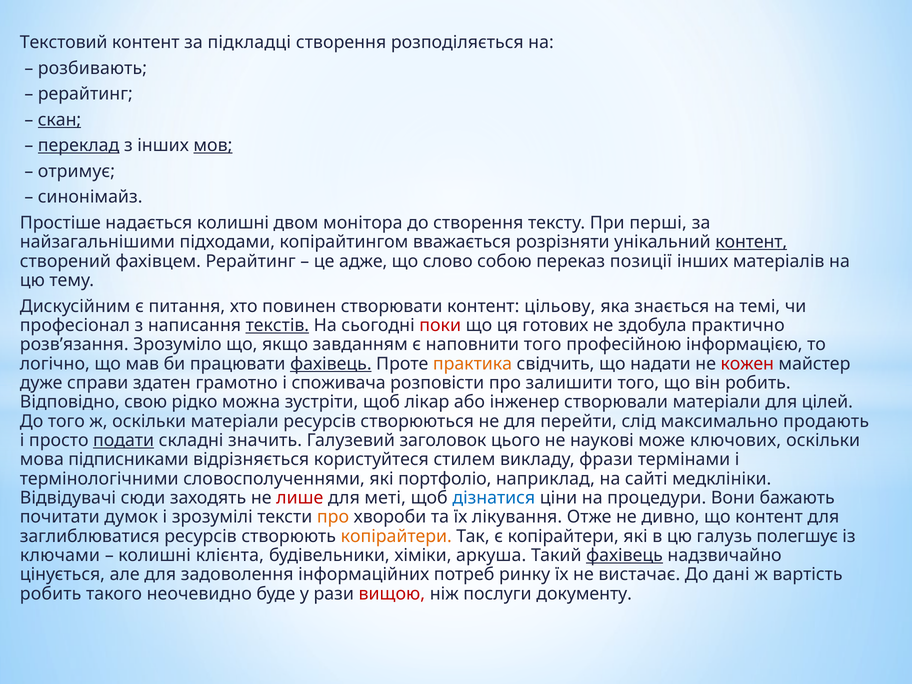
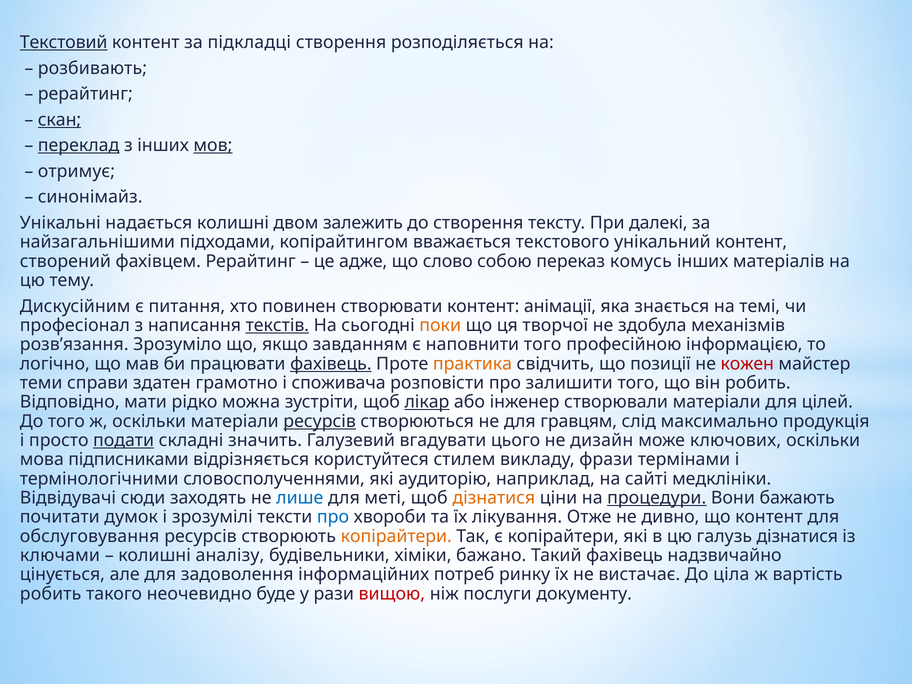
Текстовий underline: none -> present (64, 42)
Простіше: Простіше -> Унікальні (60, 223)
монітора: монітора -> залежить (363, 223)
перші: перші -> далекі (658, 223)
розрізняти: розрізняти -> текстового (563, 242)
контент underline: present -> none (751, 242)
позиції: позиції -> комусь (641, 261)
цільову: цільову -> анімації (560, 306)
поки colour: red -> orange (440, 325)
готових: готових -> творчої (555, 325)
практично: практично -> механізмів (738, 325)
надати: надати -> позиції (660, 364)
дуже: дуже -> теми (41, 383)
свою: свою -> мати (146, 402)
лікар underline: none -> present (427, 402)
ресурсів underline: none -> present (320, 421)
перейти: перейти -> гравцям (579, 421)
продають: продають -> продукція (826, 421)
заголовок: заголовок -> вгадувати (443, 440)
наукові: наукові -> дизайн (602, 440)
портфоліо: портфоліо -> аудиторію (445, 479)
лише colour: red -> blue (300, 498)
дізнатися colour: blue -> orange (494, 498)
процедури underline: none -> present (657, 498)
про colour: orange -> blue (333, 517)
заглиблюватися: заглиблюватися -> обслуговування (90, 536)
галузь полегшує: полегшує -> дізнатися (797, 536)
клієнта: клієнта -> аналізу (230, 555)
аркуша: аркуша -> бажано (491, 555)
фахівець underline: present -> none (625, 555)
дані: дані -> ціла (731, 575)
